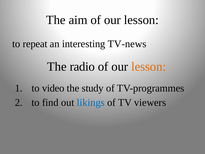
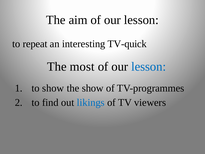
TV-news: TV-news -> TV-quick (127, 44)
radio: radio -> most (82, 67)
lesson colour: orange -> blue (149, 67)
to video: video -> show (53, 88)
the study: study -> show (93, 88)
